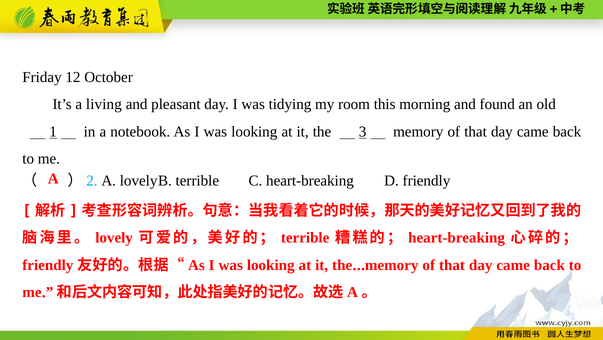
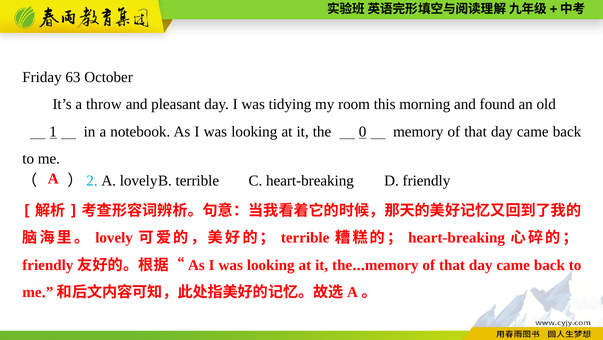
12: 12 -> 63 (73, 77)
living: living -> throw (104, 104)
3: 3 -> 0 (363, 131)
